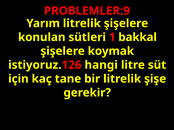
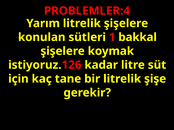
PROBLEMLER:9: PROBLEMLER:9 -> PROBLEMLER:4 (87, 11)
hangi: hangi -> kadar (101, 65)
